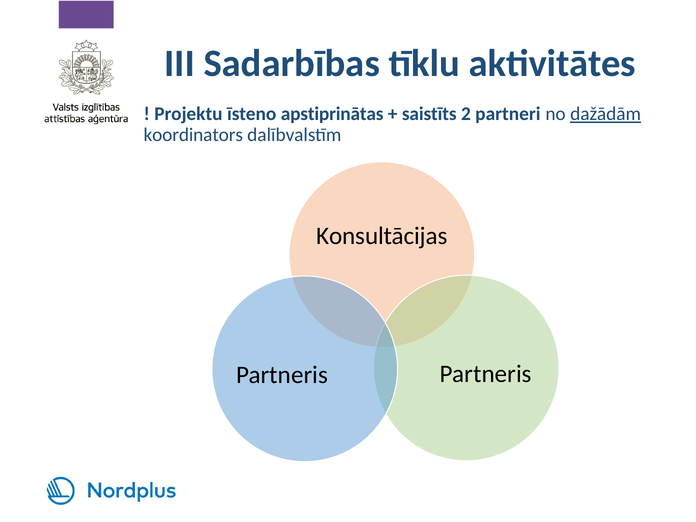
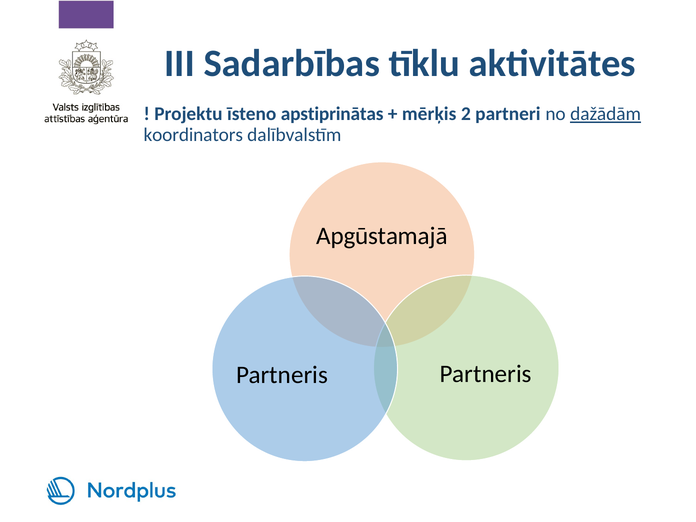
saistīts: saistīts -> mērķis (429, 114)
Konsultācijas: Konsultācijas -> Apgūstamajā (382, 236)
